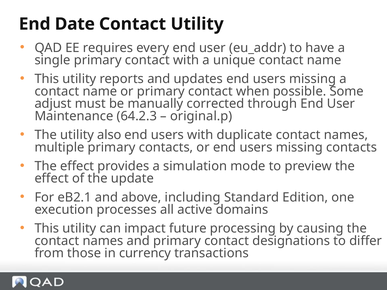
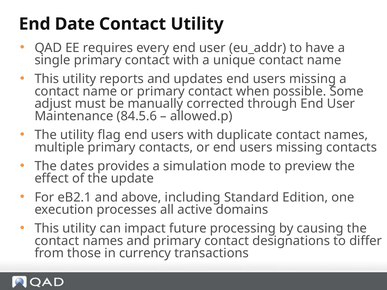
64.2.3: 64.2.3 -> 84.5.6 (137, 116)
original.p: original.p -> allowed.p (201, 116)
also: also -> flag (109, 135)
effect: effect -> dates (77, 166)
